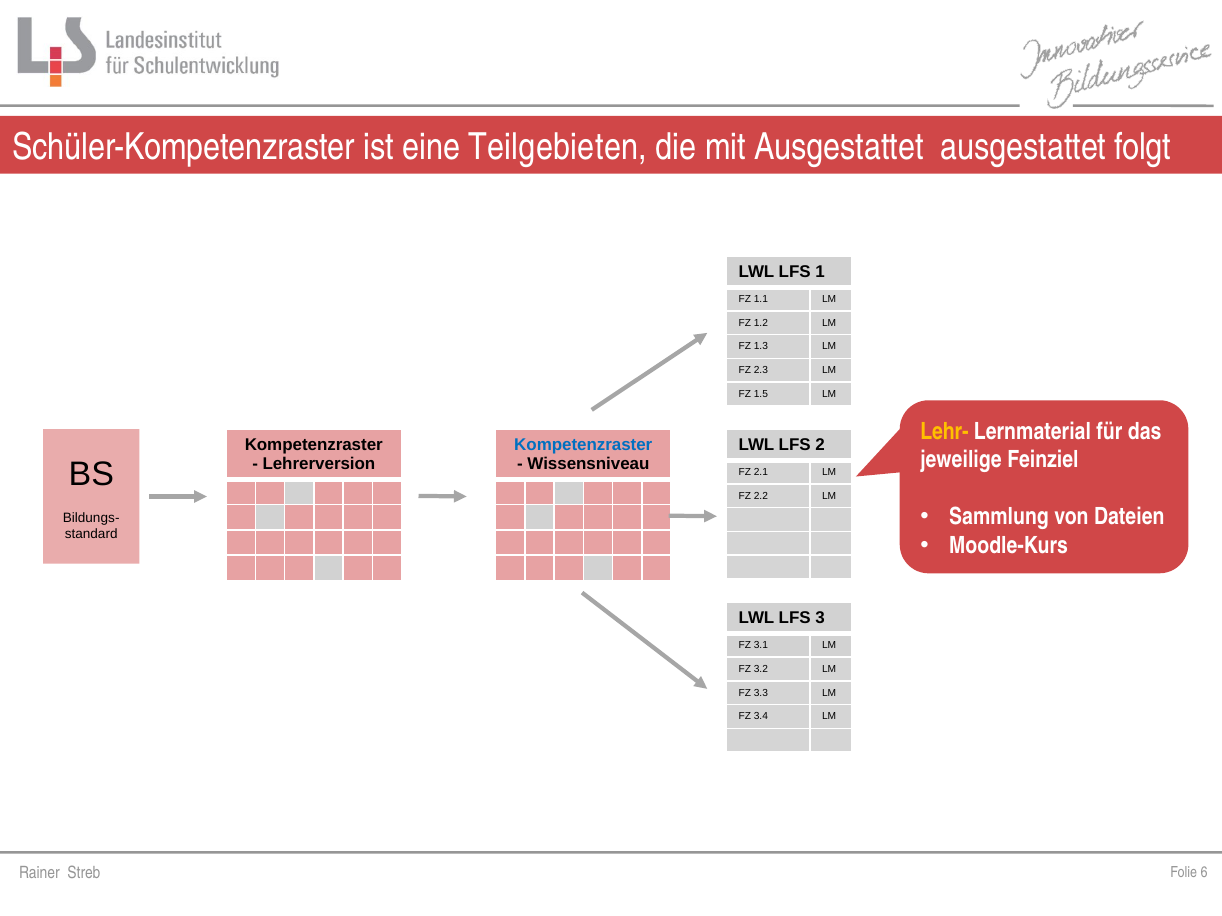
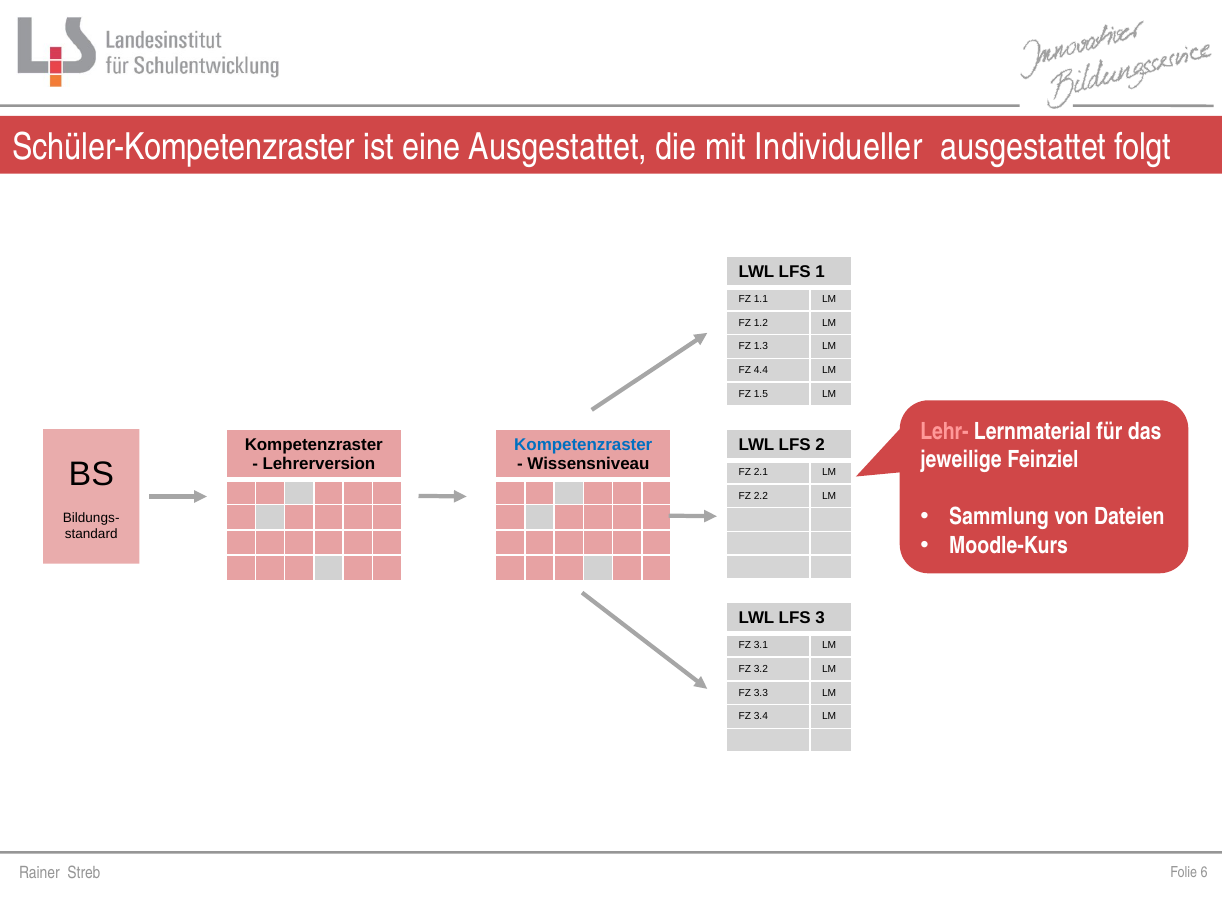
eine Teilgebieten: Teilgebieten -> Ausgestattet (558, 147)
mit Ausgestattet: Ausgestattet -> Individueller (839, 147)
2.3: 2.3 -> 4.4 (761, 370)
Lehr- colour: yellow -> pink (944, 432)
